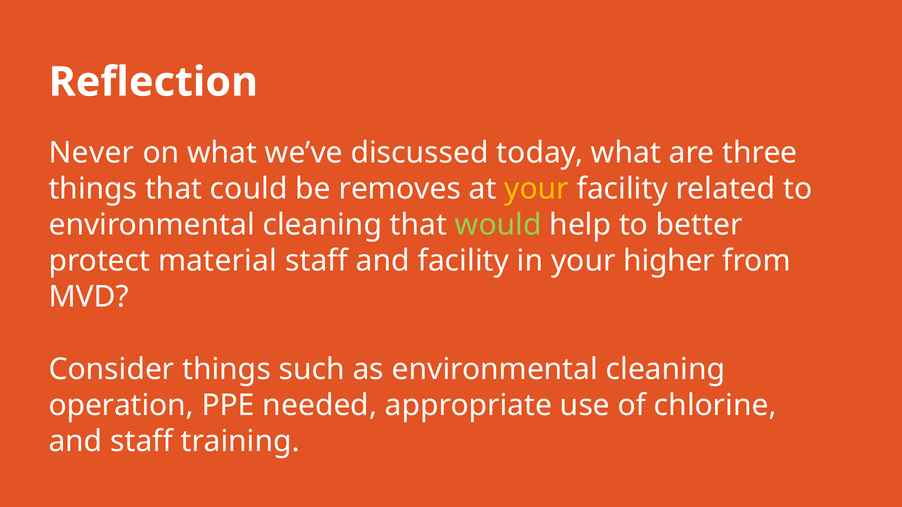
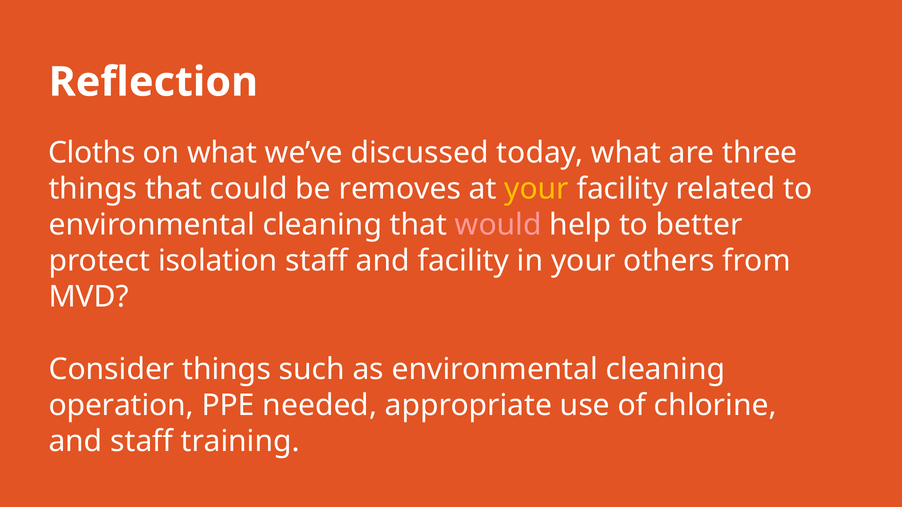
Never: Never -> Cloths (92, 153)
would colour: light green -> pink (498, 225)
material: material -> isolation (218, 261)
higher: higher -> others (669, 261)
